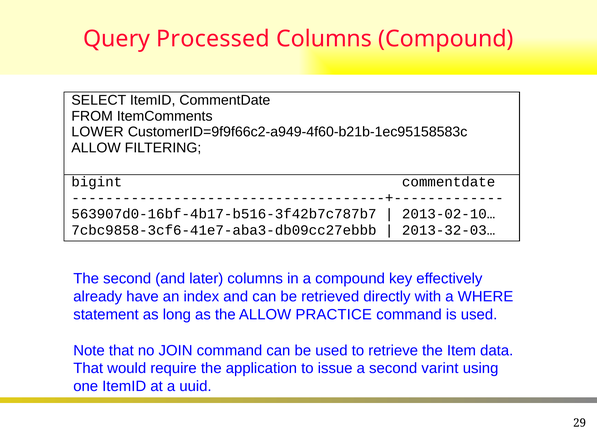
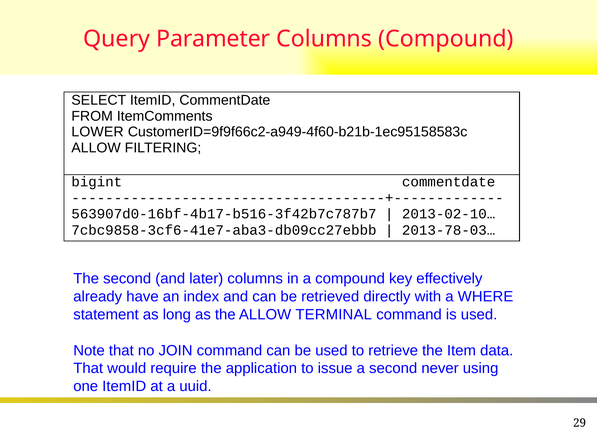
Processed: Processed -> Parameter (213, 39)
2013-32-03…: 2013-32-03… -> 2013-78-03… (449, 230)
PRACTICE: PRACTICE -> TERMINAL (334, 314)
varint: varint -> never (440, 368)
